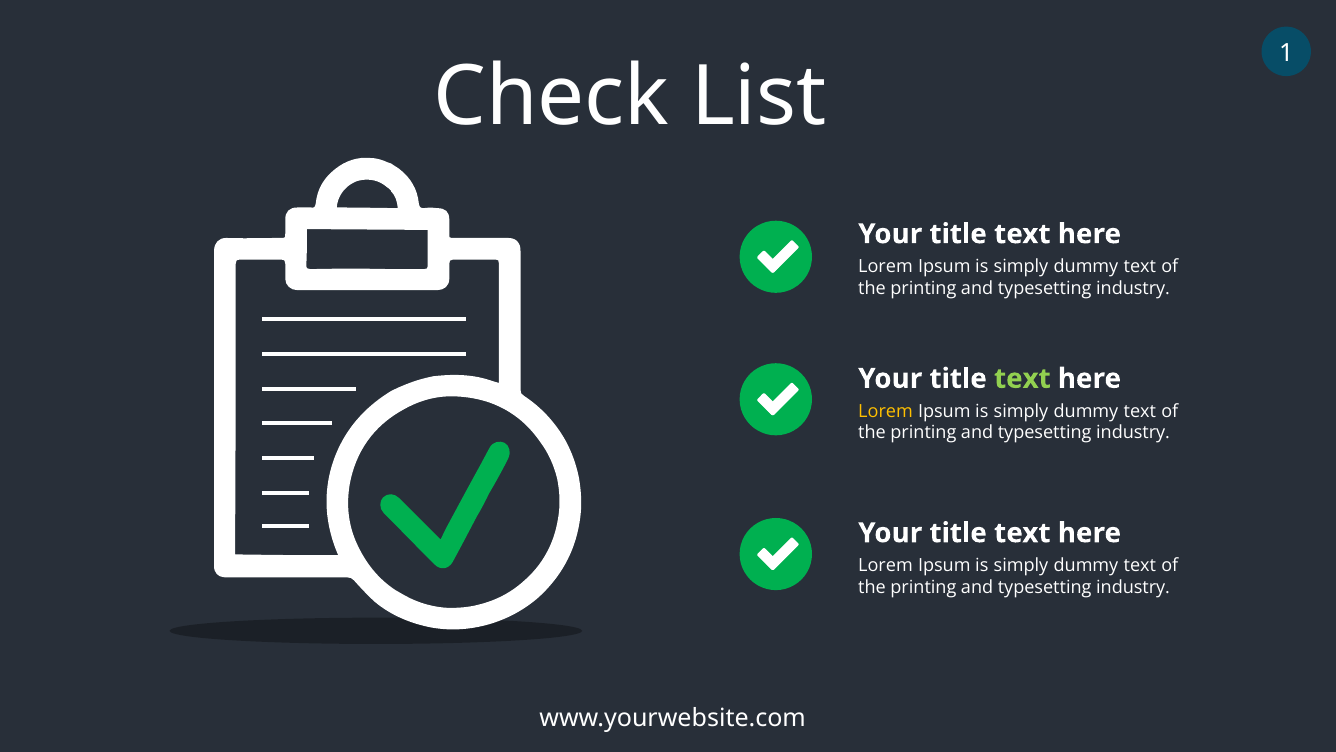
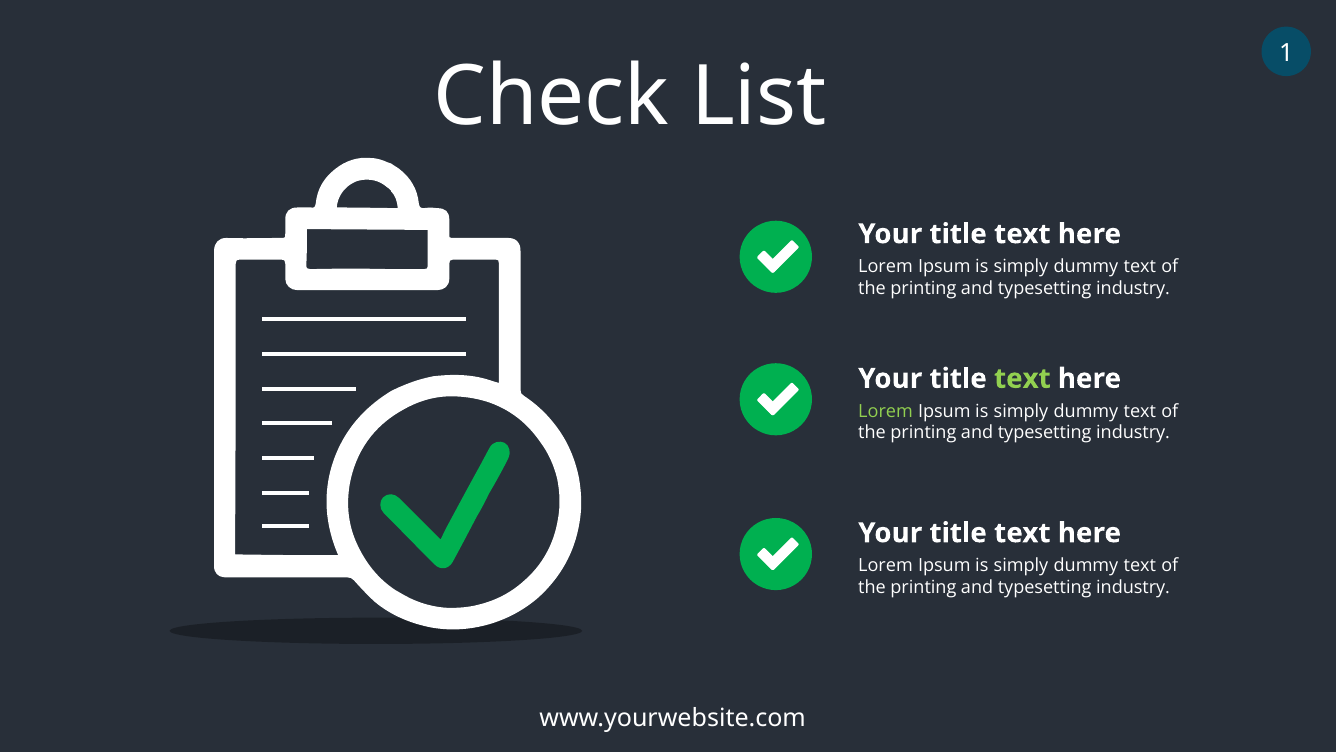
Lorem colour: yellow -> light green (886, 411)
